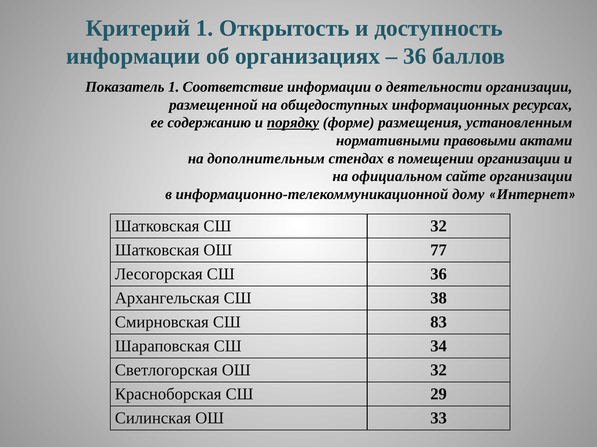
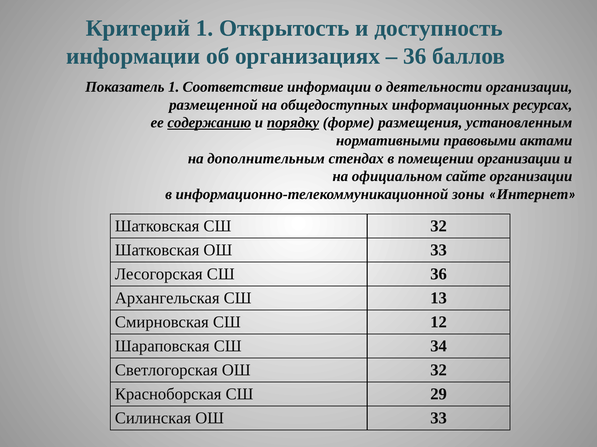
содержанию underline: none -> present (209, 123)
дому: дому -> зоны (468, 195)
Шатковская ОШ 77: 77 -> 33 (439, 251)
38: 38 -> 13 (439, 299)
83: 83 -> 12 (439, 323)
